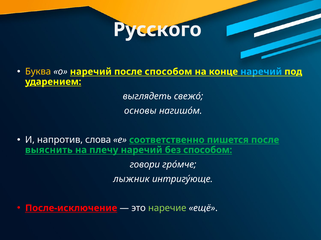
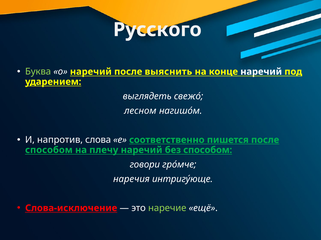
Буква colour: yellow -> light green (38, 72)
после способом: способом -> выяснить (168, 72)
наречий colour: light blue -> white (261, 72)
основы: основы -> лесном (140, 111)
выяснить: выяснить -> способом (49, 150)
лыжник: лыжник -> наречия (131, 180)
После-исключение: После-исключение -> Слова-исключение (71, 209)
